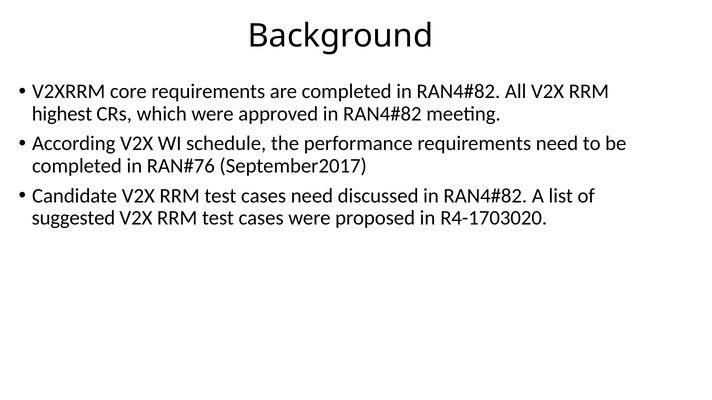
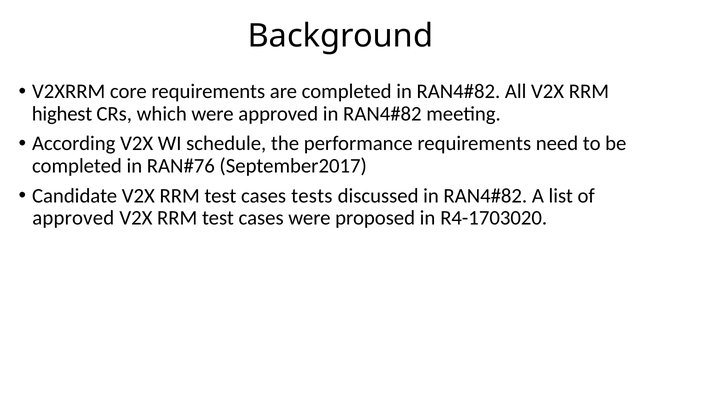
cases need: need -> tests (312, 196)
suggested: suggested -> approved (73, 218)
